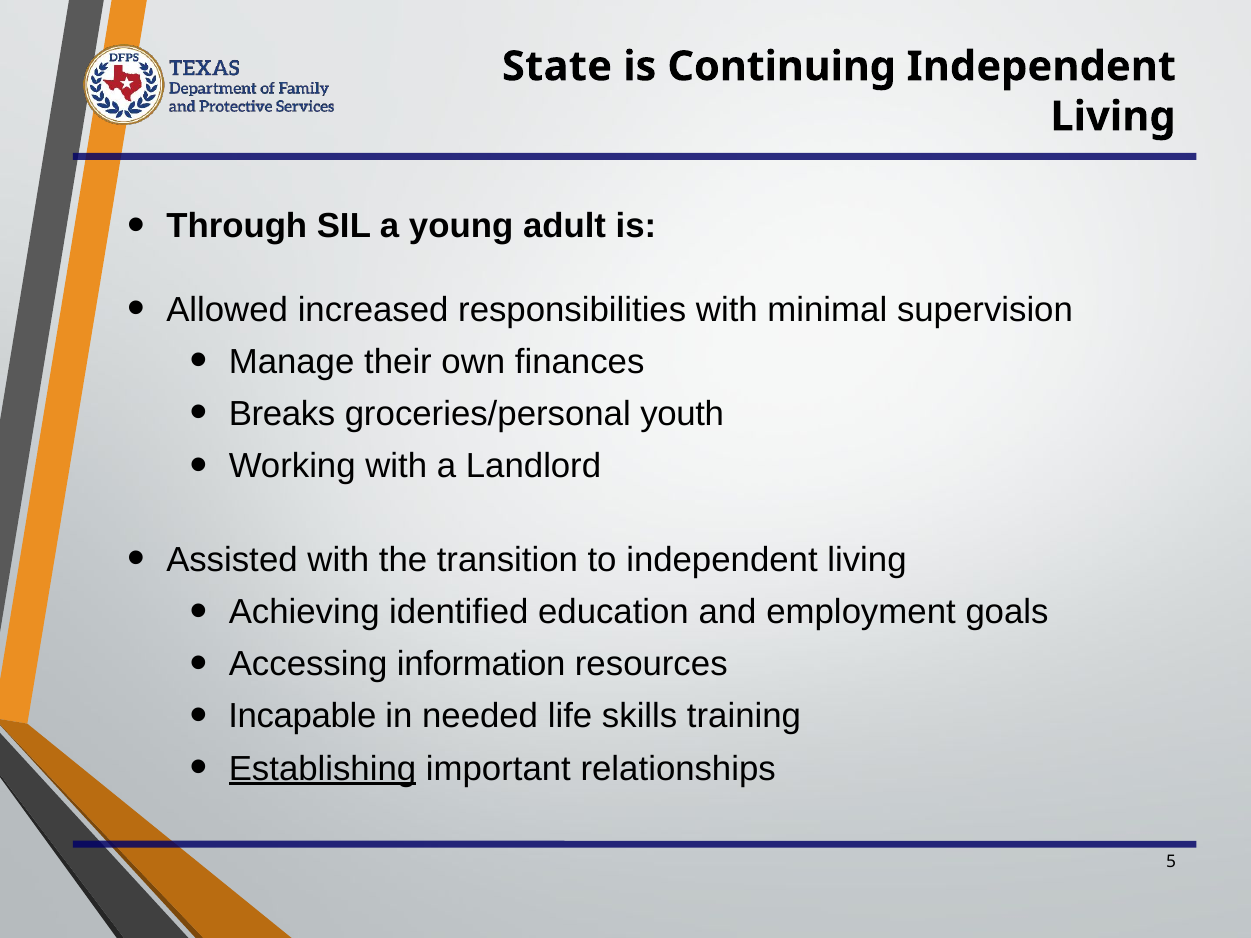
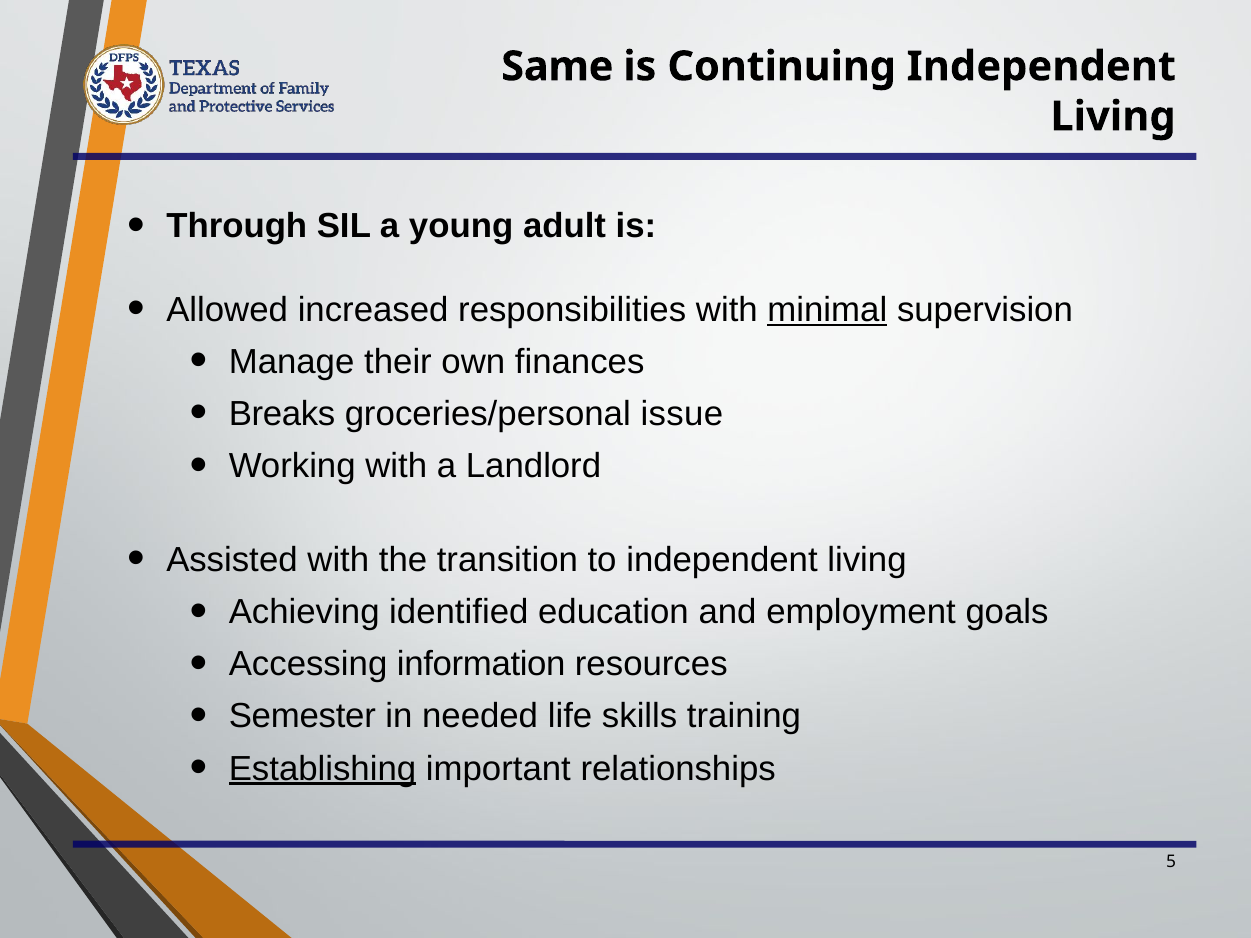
State: State -> Same (557, 67)
minimal underline: none -> present (827, 310)
youth: youth -> issue (682, 414)
Incapable: Incapable -> Semester (302, 717)
